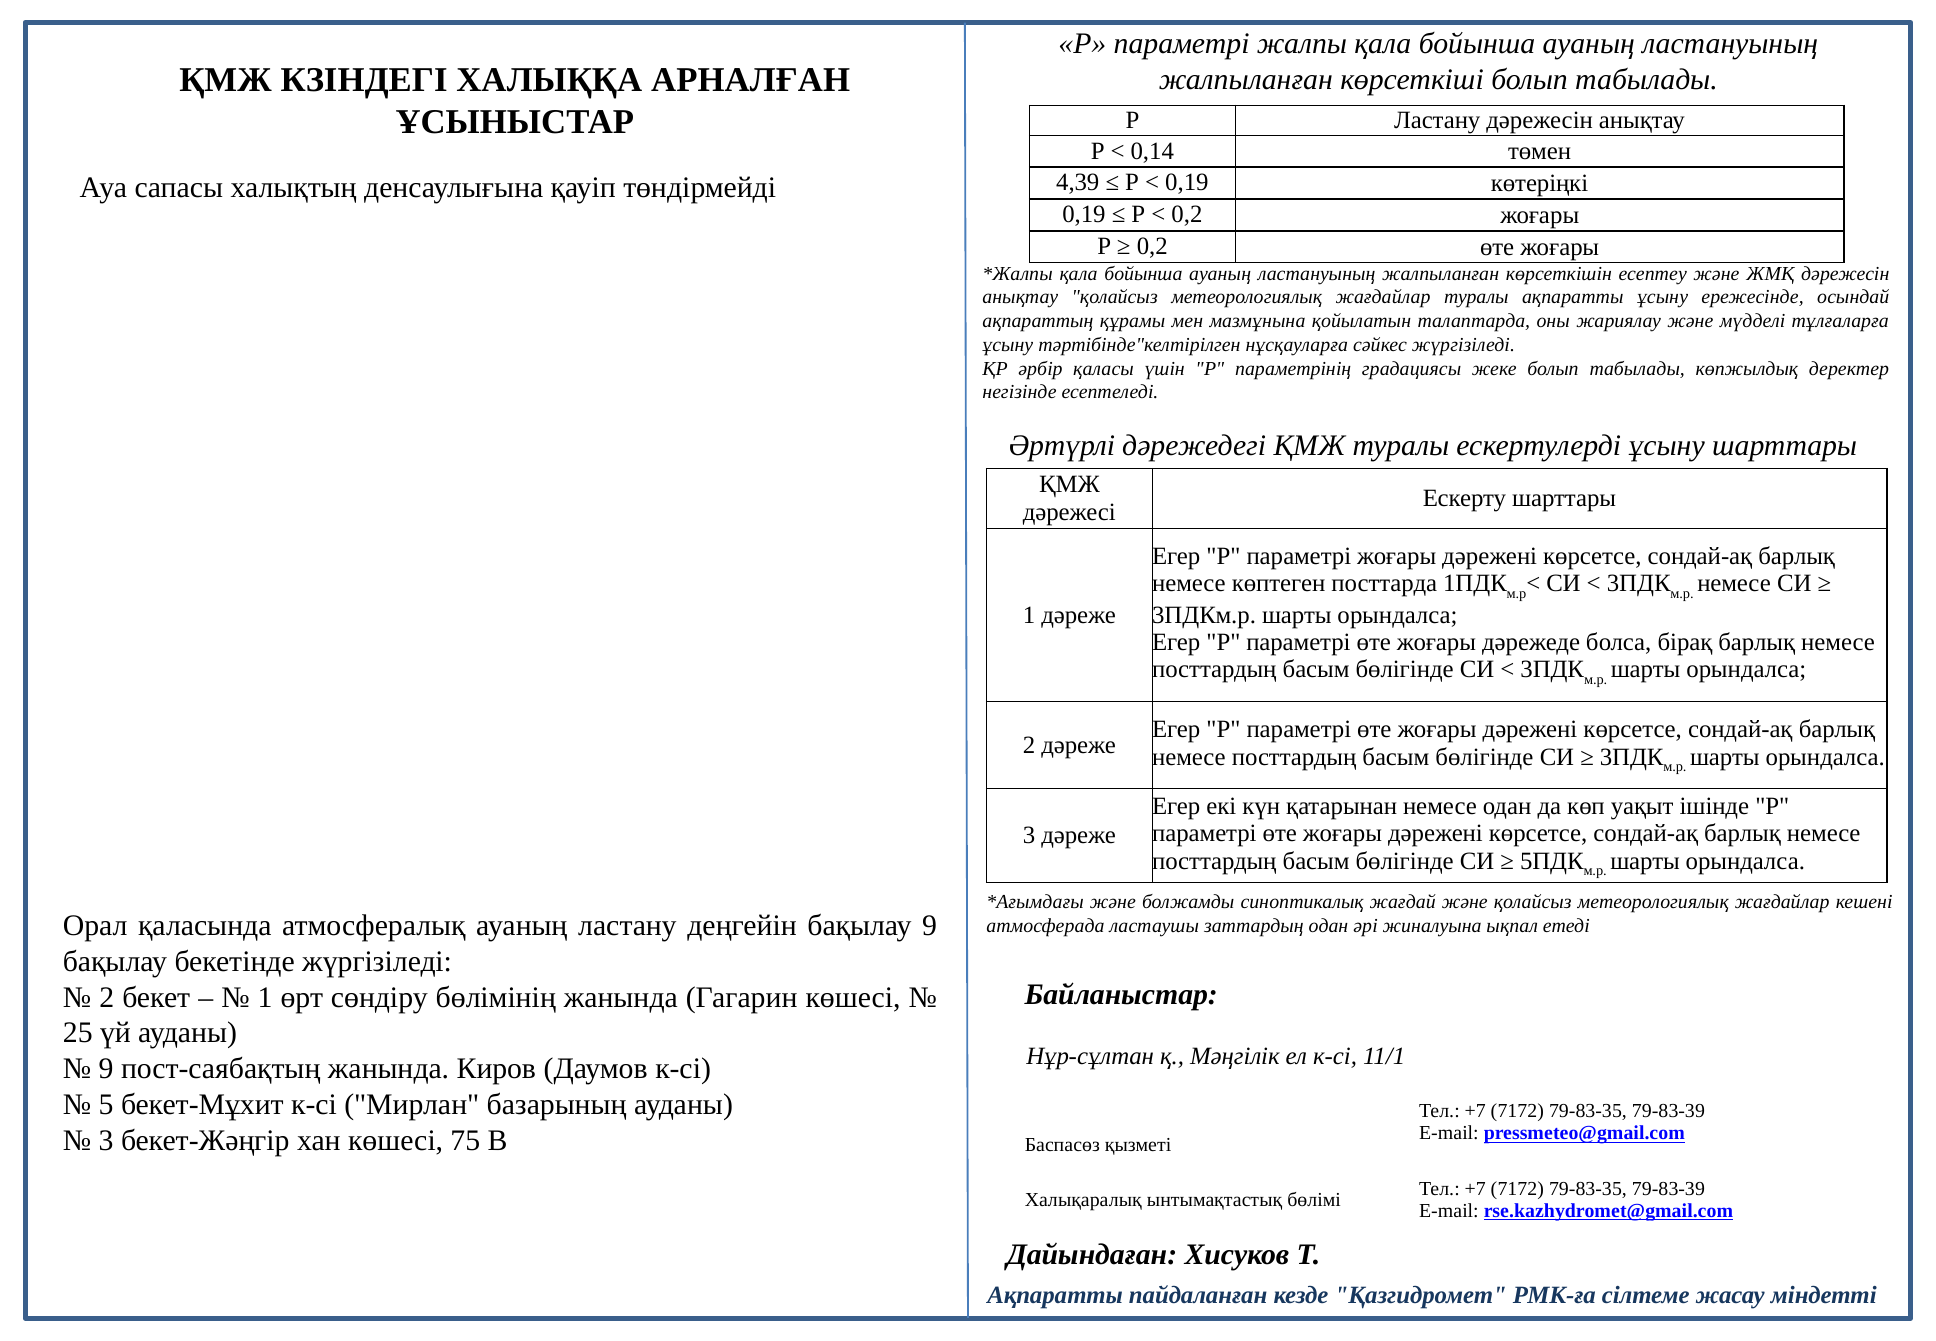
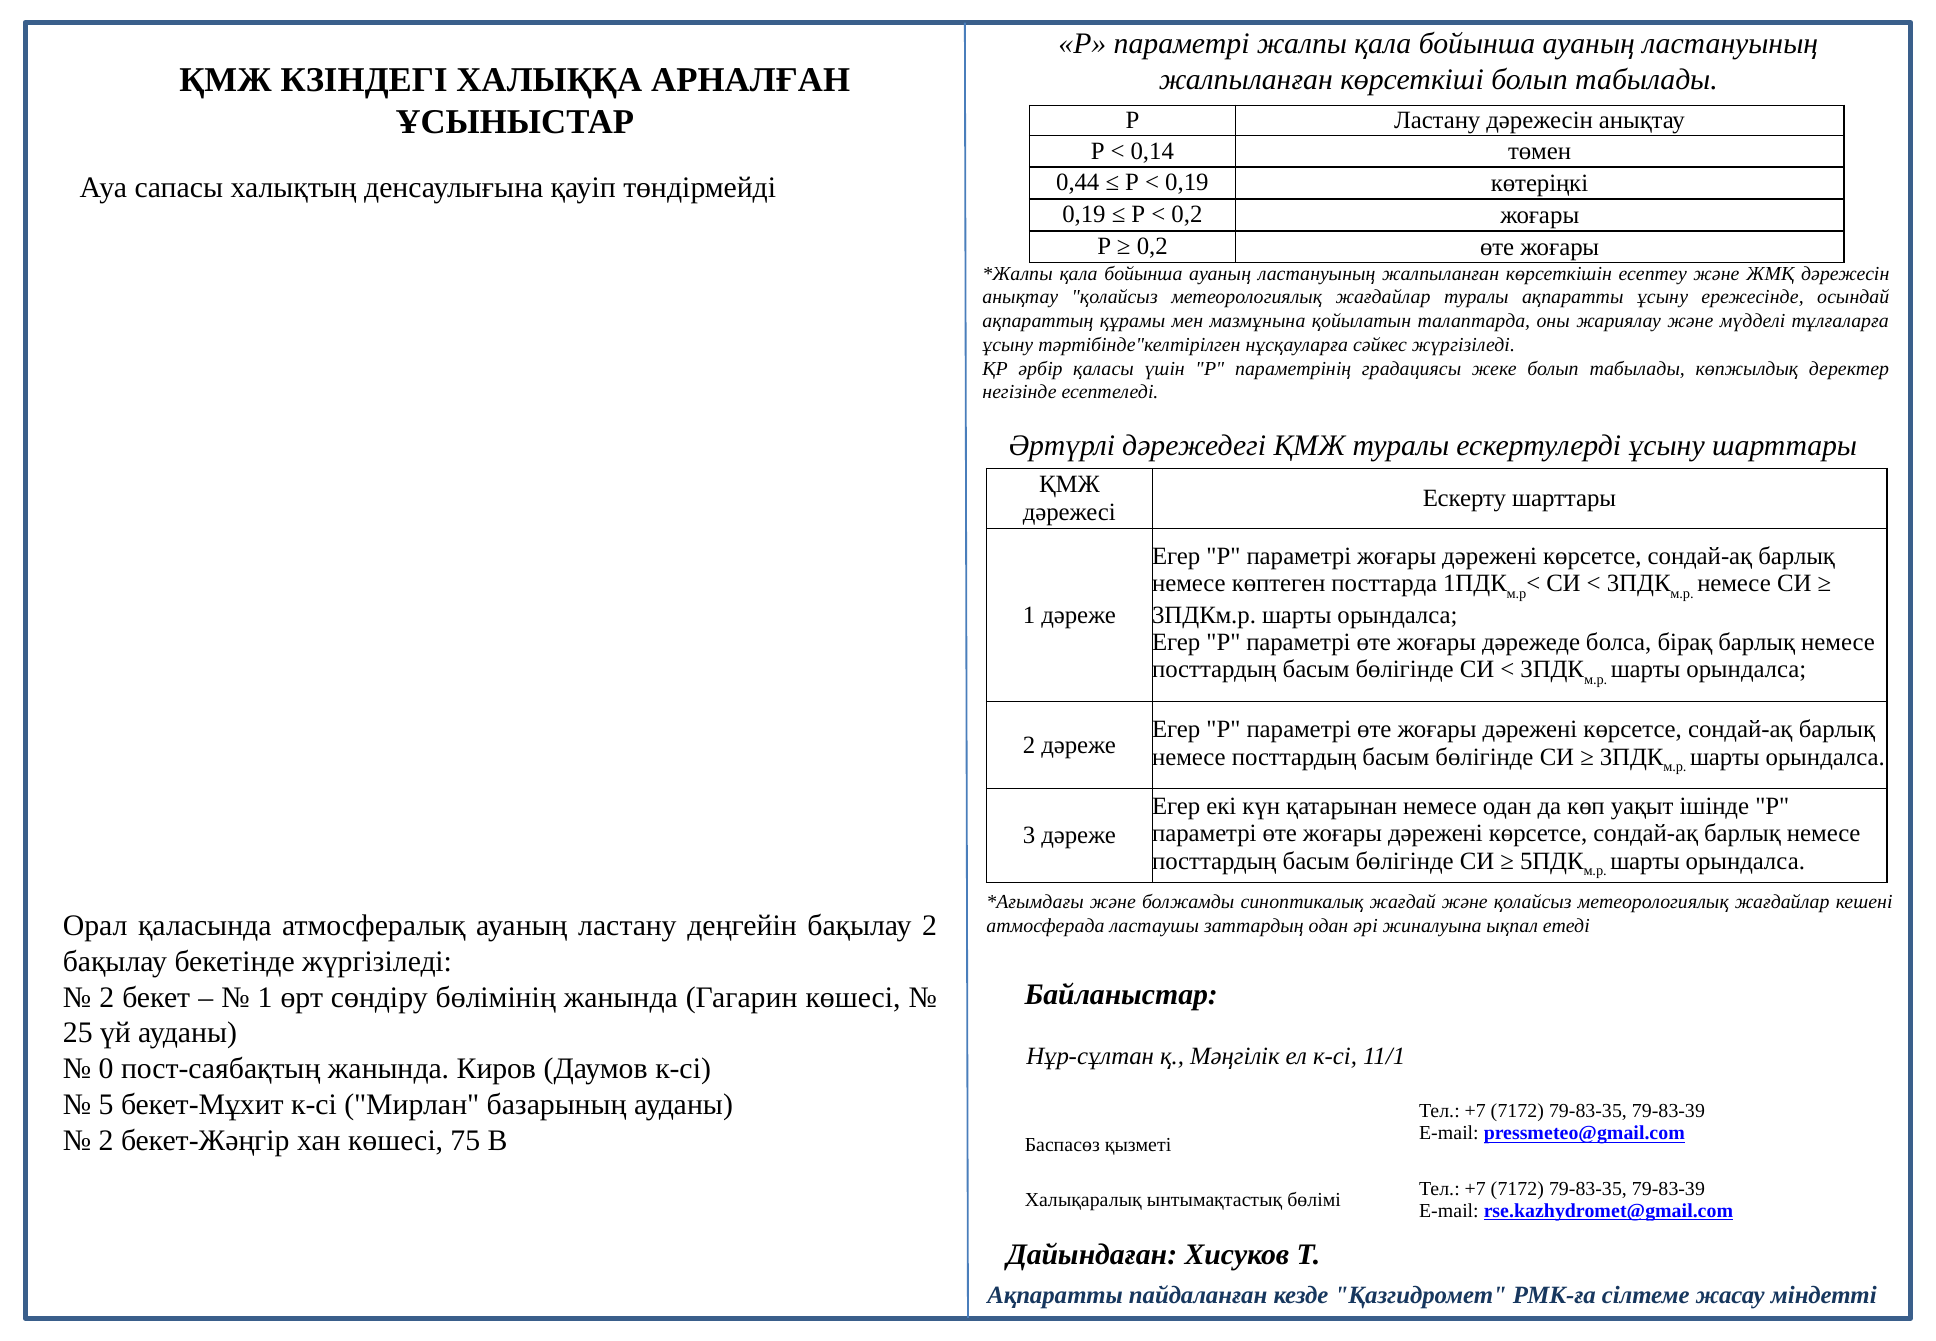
4,39: 4,39 -> 0,44 (1078, 183)
бақылау 9: 9 -> 2 (930, 925)
9: 9 -> 0 (106, 1068)
3: 3 -> 2 (106, 1140)
